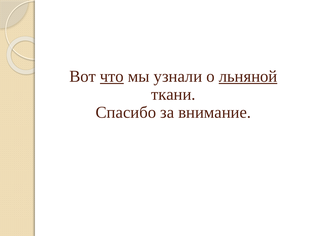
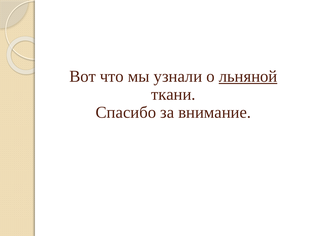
что underline: present -> none (112, 76)
